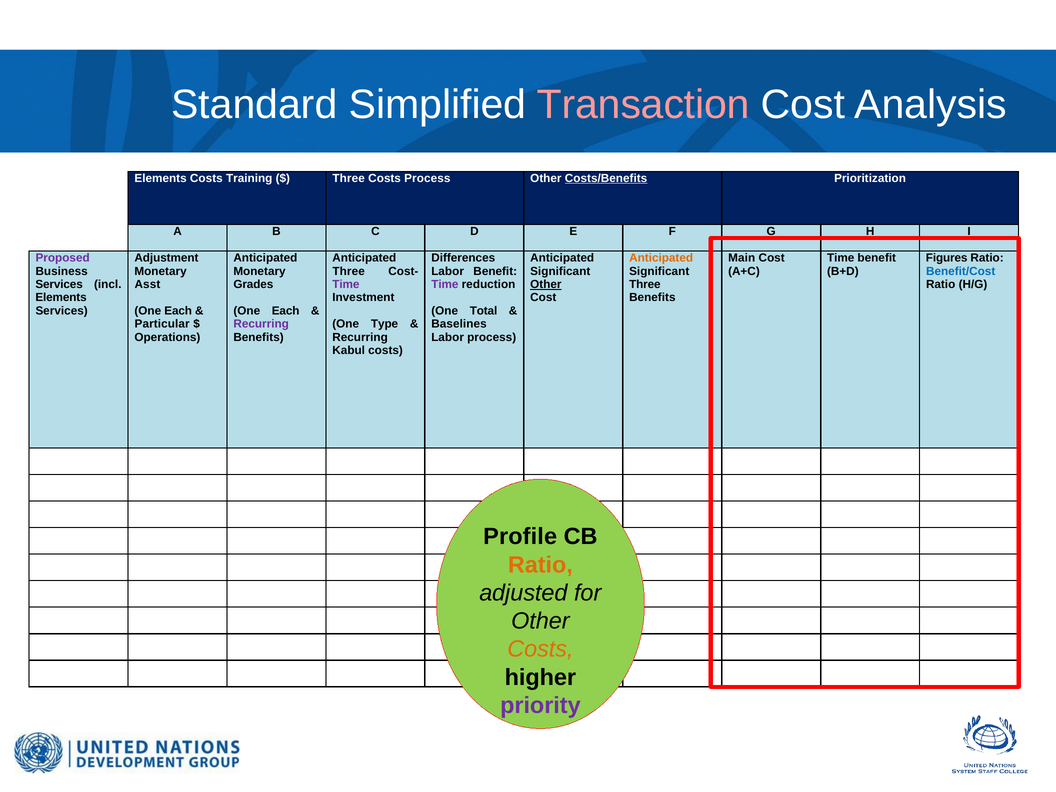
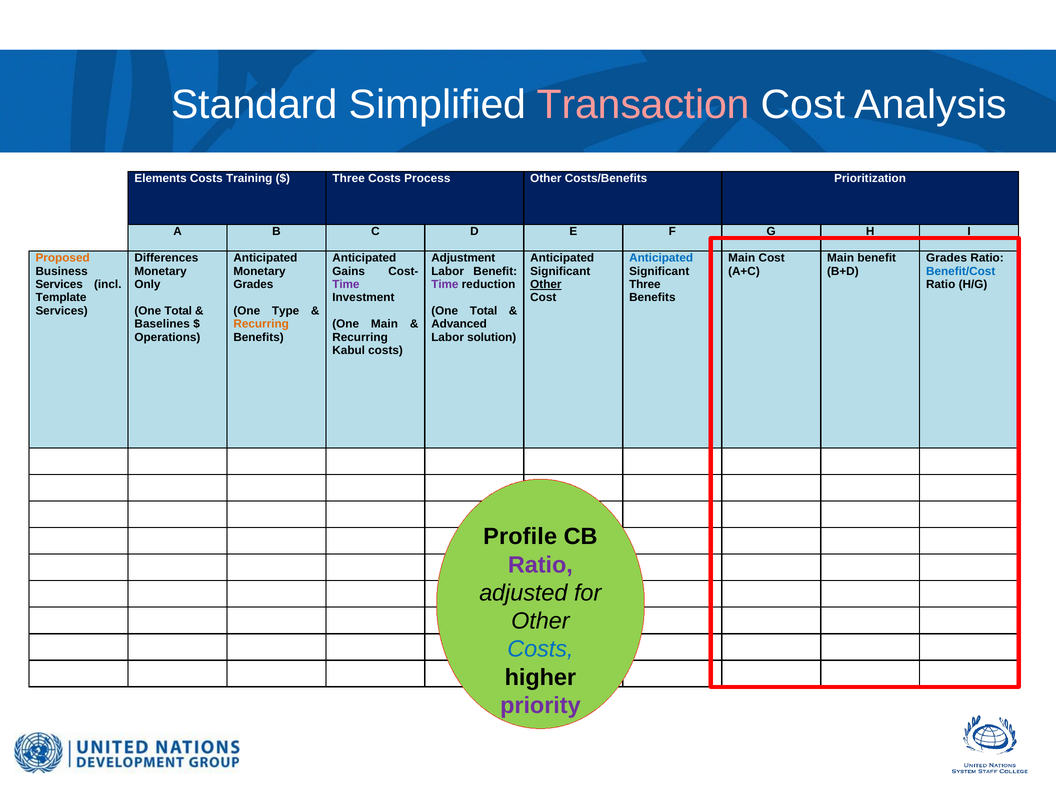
Costs/Benefits underline: present -> none (606, 178)
Proposed colour: purple -> orange (63, 258)
Adjustment: Adjustment -> Differences (166, 258)
Differences: Differences -> Adjustment (463, 258)
Anticipated colour: orange -> blue (661, 258)
Time: Time -> Main (841, 258)
Figures: Figures -> Grades (947, 258)
Three: Three -> Gains (349, 271)
Asst: Asst -> Only (147, 284)
Elements: Elements -> Template (61, 298)
Each: Each -> Total (178, 311)
Each: Each -> Type (286, 311)
Particular: Particular -> Baselines (162, 324)
Recurring colour: purple -> orange (261, 324)
One Type: Type -> Main (384, 324)
Baselines: Baselines -> Advanced (459, 324)
Labor process: process -> solution (492, 337)
Ratio colour: orange -> purple (540, 565)
Costs colour: orange -> blue (540, 649)
